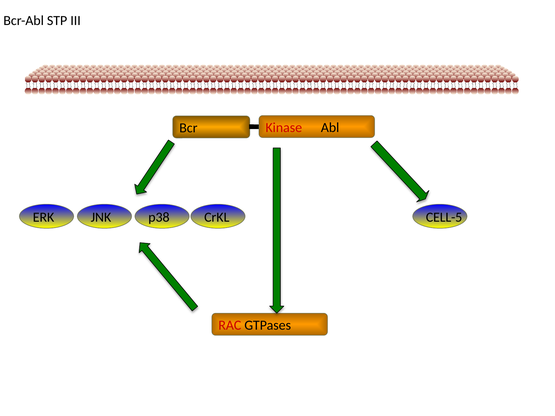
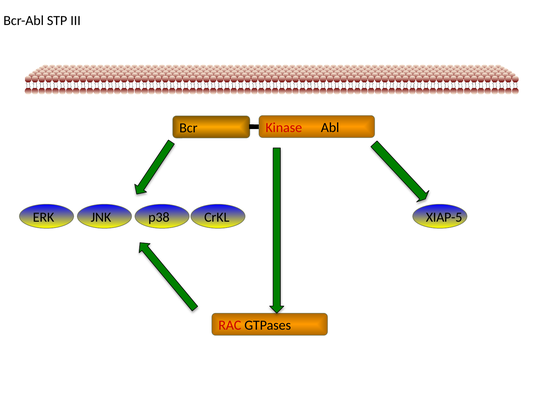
CELL-5: CELL-5 -> XIAP-5 (444, 217)
